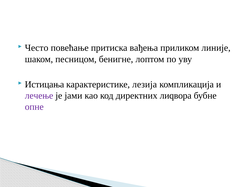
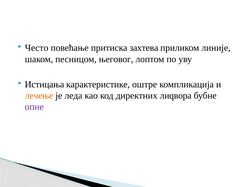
вађења: вађења -> захтева (144, 48)
бенигне: бенигне -> његовог (116, 59)
лезија: лезија -> оштре (145, 84)
лечење colour: purple -> orange (39, 95)
јами: јами -> леда (73, 95)
